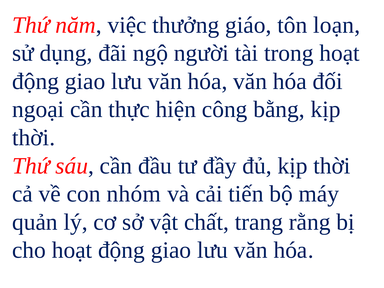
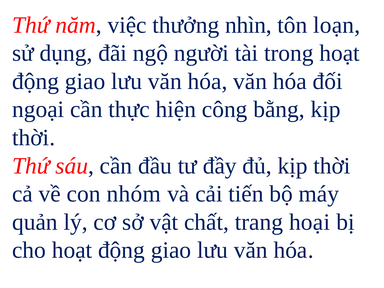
giáo: giáo -> nhìn (248, 25)
rằng: rằng -> hoại (310, 222)
